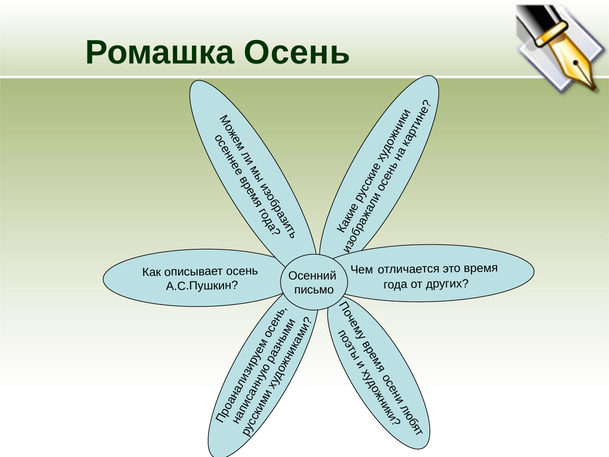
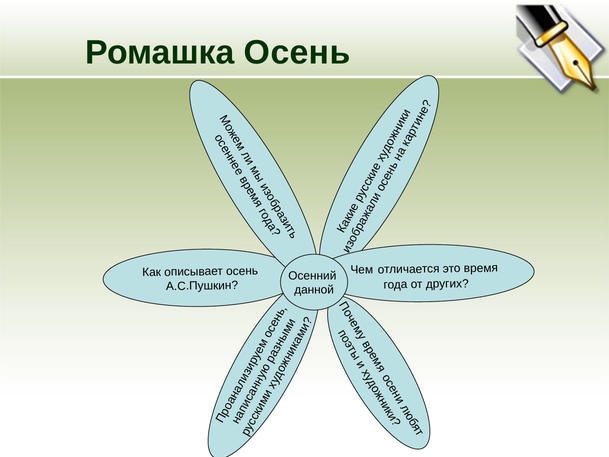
письмо: письмо -> данной (314, 290)
